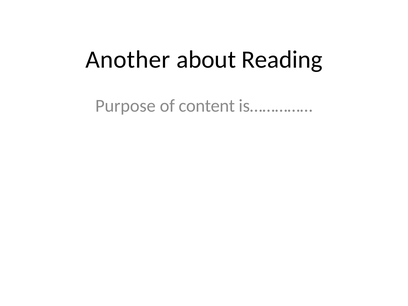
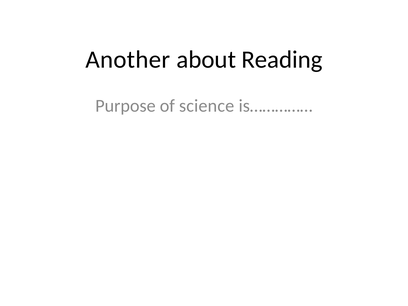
content: content -> science (207, 106)
